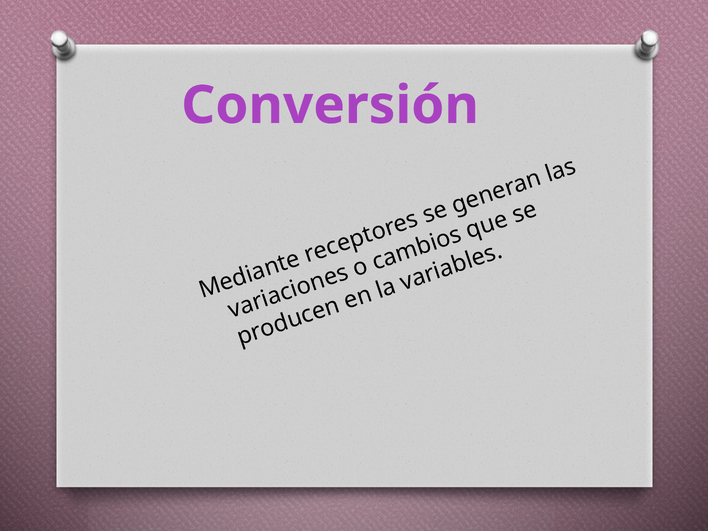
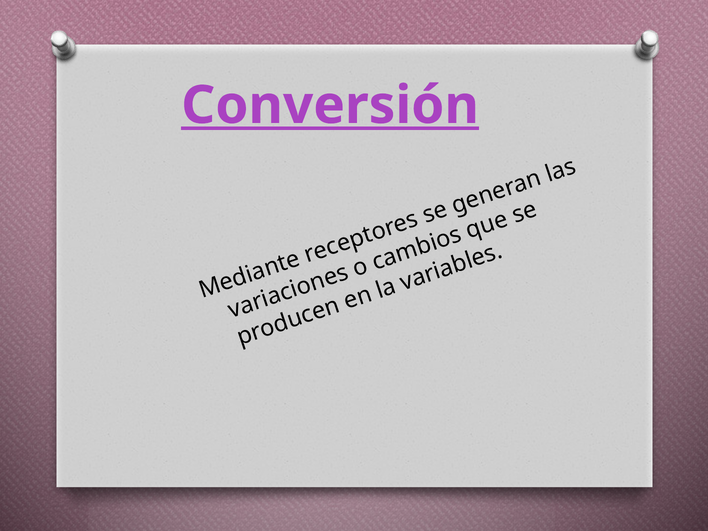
Conversión underline: none -> present (330, 105)
